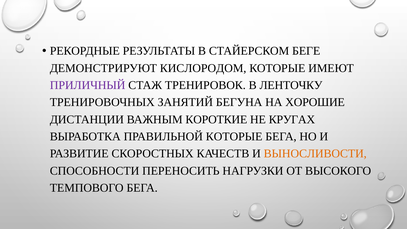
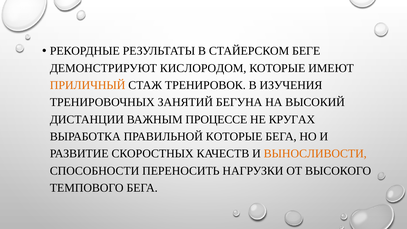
ПРИЛИЧНЫЙ colour: purple -> orange (88, 85)
ЛЕНТОЧКУ: ЛЕНТОЧКУ -> ИЗУЧЕНИЯ (291, 85)
ХОРОШИЕ: ХОРОШИЕ -> ВЫСОКИЙ (315, 102)
КОРОТКИЕ: КОРОТКИЕ -> ПРОЦЕССЕ (216, 119)
